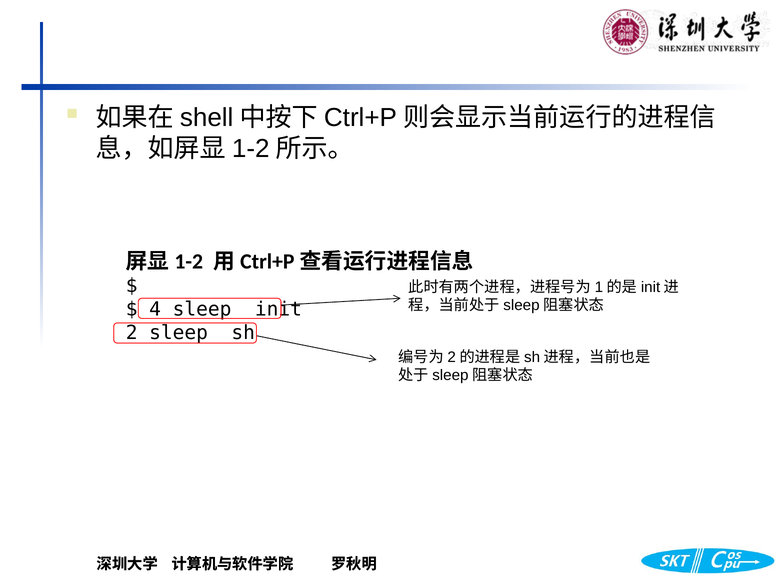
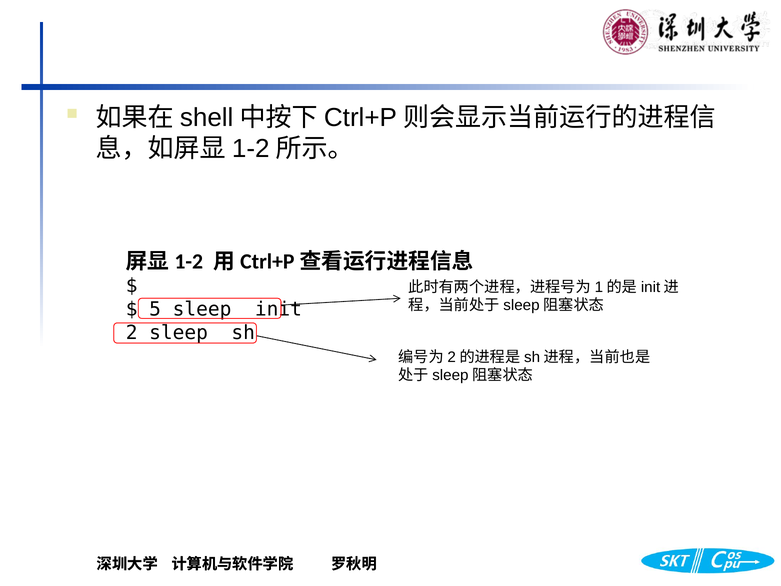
4: 4 -> 5 (155, 309)
